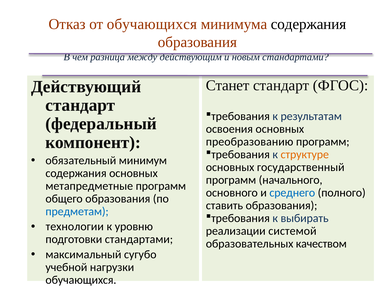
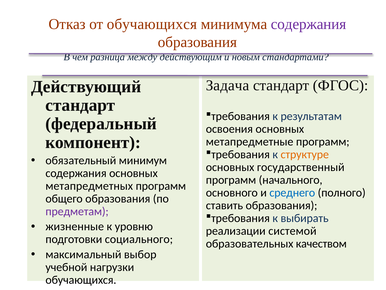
содержания colour: black -> purple (309, 24)
Станет: Станет -> Задача (228, 85)
преобразованию: преобразованию -> метапредметные (250, 141)
метапредметные: метапредметные -> метапредметных (89, 186)
предметам colour: blue -> purple (77, 211)
технологии: технологии -> жизненные (75, 226)
подготовки стандартами: стандартами -> социального (139, 239)
сугубо: сугубо -> выбор (140, 254)
